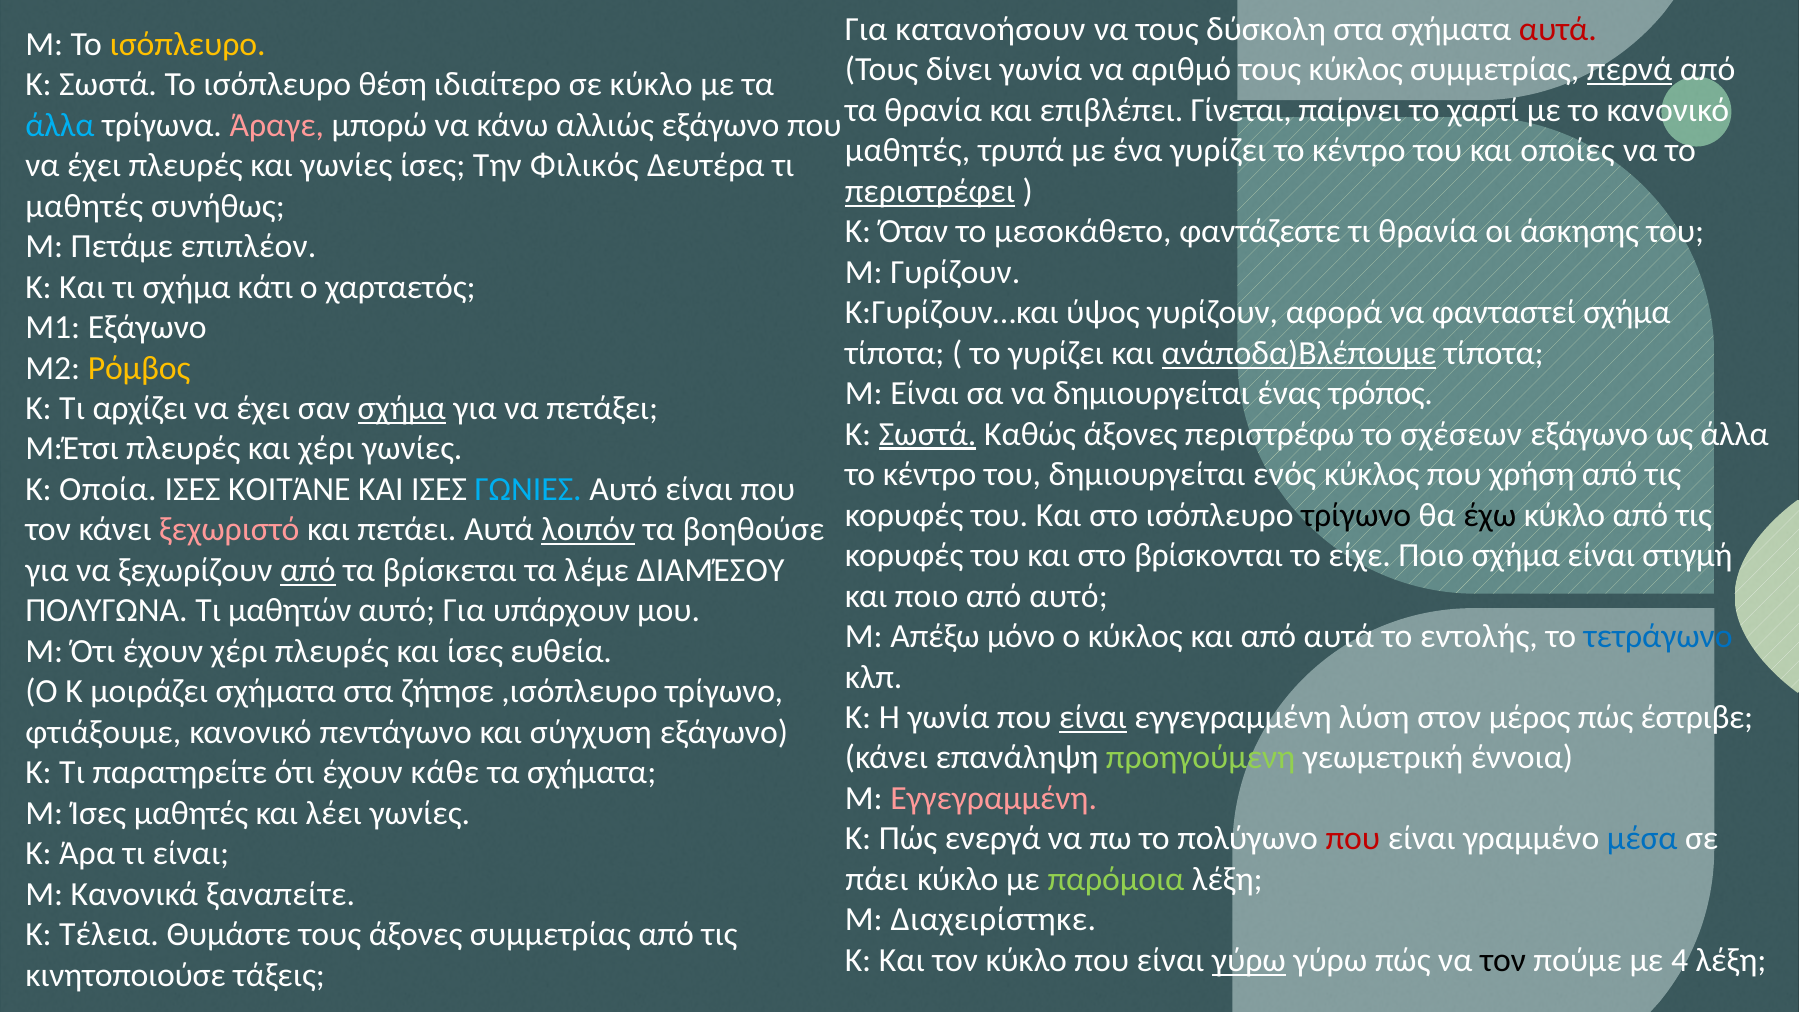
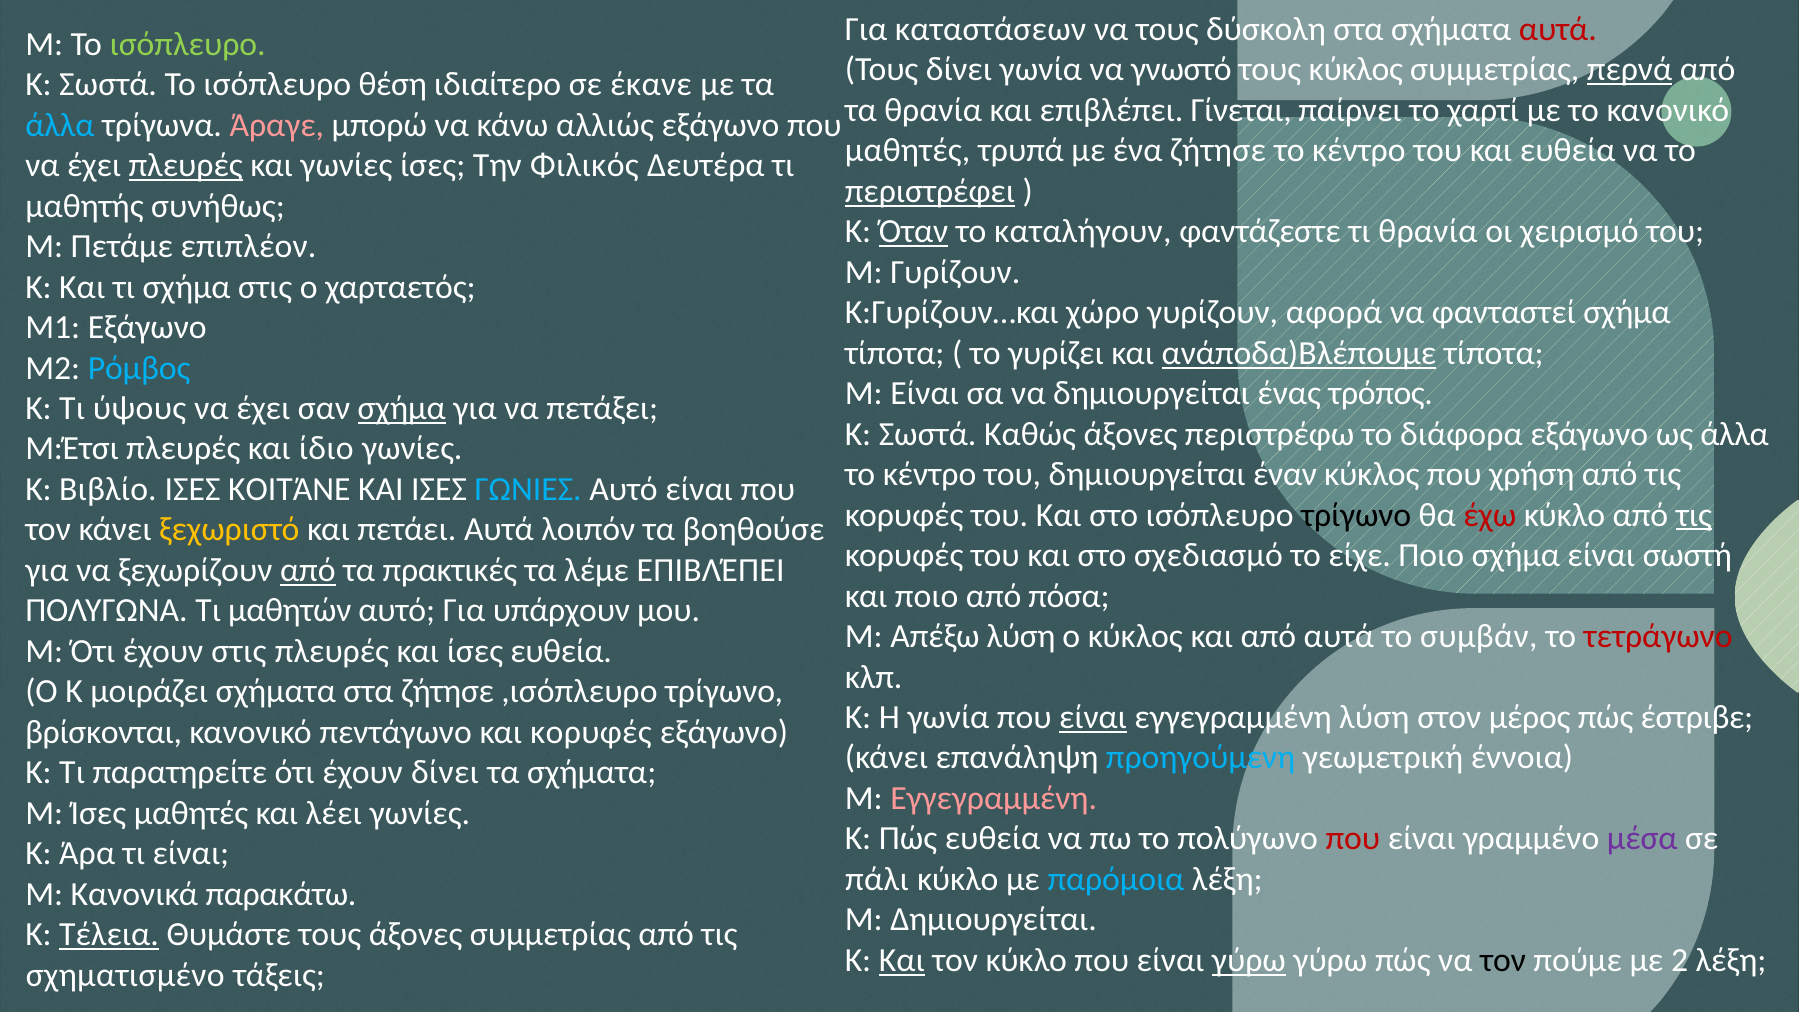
κατανοήσουν: κατανοήσουν -> καταστάσεων (990, 29)
ισόπλευρο colour: yellow -> light green (188, 44)
αριθμό: αριθμό -> γνωστό (1181, 70)
σε κύκλο: κύκλο -> έκανε (651, 85)
ένα γυρίζει: γυρίζει -> ζήτησε (1218, 151)
και οποίες: οποίες -> ευθεία (1568, 151)
πλευρές underline: none -> present (186, 165)
μαθητές: μαθητές -> μαθητής (84, 206)
Όταν underline: none -> present (914, 232)
μεσοκάθετο: μεσοκάθετο -> καταλήγουν (1083, 232)
άσκησης: άσκησης -> χειρισμό (1579, 232)
σχήμα κάτι: κάτι -> στις (265, 287)
ύψος: ύψος -> χώρο (1103, 313)
Ρόμβος colour: yellow -> light blue (139, 368)
αρχίζει: αρχίζει -> ύψους (140, 408)
Σωστά underline: present -> none (928, 434)
σχέσεων: σχέσεων -> διάφορα (1461, 434)
και χέρι: χέρι -> ίδιο (326, 449)
ενός: ενός -> έναν (1285, 474)
Οποία: Οποία -> Βιβλίο (108, 489)
έχω colour: black -> red (1490, 515)
τις underline: none -> present (1694, 515)
ξεχωριστό colour: pink -> yellow (229, 530)
λοιπόν underline: present -> none (588, 530)
βρίσκονται: βρίσκονται -> σχεδιασμό (1208, 555)
στιγμή: στιγμή -> σωστή (1687, 555)
βρίσκεται: βρίσκεται -> πρακτικές (450, 570)
λέμε ΔΙΑΜΈΣΟΥ: ΔΙΑΜΈΣΟΥ -> ΕΠΙΒΛΈΠΕΙ (711, 570)
από αυτό: αυτό -> πόσα (1069, 596)
Απέξω μόνο: μόνο -> λύση (1021, 636)
εντολής: εντολής -> συμβάν (1479, 636)
τετράγωνο colour: blue -> red (1658, 636)
έχουν χέρι: χέρι -> στις (239, 651)
φτιάξουμε: φτιάξουμε -> βρίσκονται (104, 732)
και σύγχυση: σύγχυση -> κορυφές (591, 732)
προηγούμενη colour: light green -> light blue (1201, 758)
έχουν κάθε: κάθε -> δίνει (445, 773)
Πώς ενεργά: ενεργά -> ευθεία (993, 839)
μέσα colour: blue -> purple (1642, 839)
πάει: πάει -> πάλι (877, 879)
παρόμοια colour: light green -> light blue (1116, 879)
ξαναπείτε: ξαναπείτε -> παρακάτω (281, 894)
Μ Διαχειρίστηκε: Διαχειρίστηκε -> Δημιουργείται (994, 920)
Τέλεια underline: none -> present (109, 935)
Και underline: none -> present (902, 960)
4: 4 -> 2 (1680, 960)
κινητοποιούσε: κινητοποιούσε -> σχηματισμένο (125, 975)
